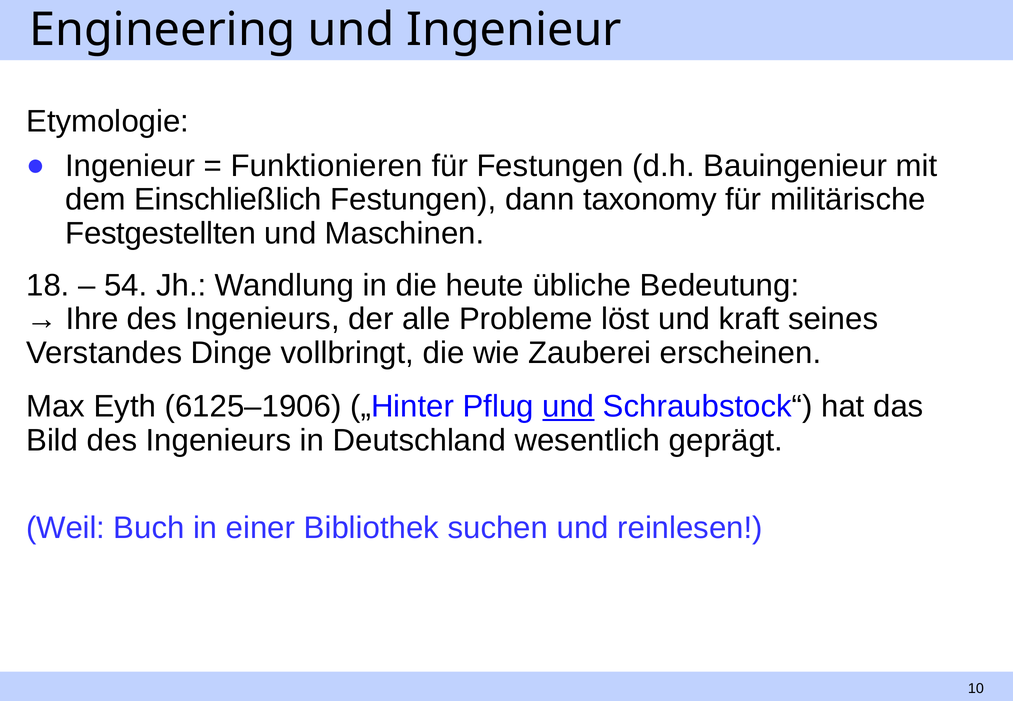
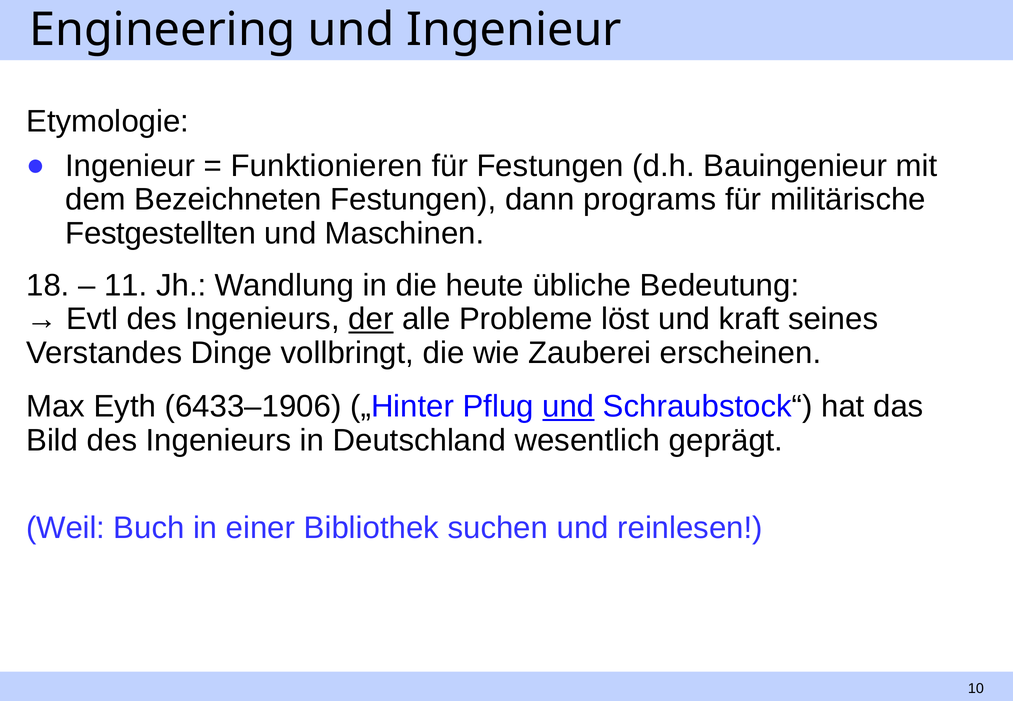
Einschließlich: Einschließlich -> Bezeichneten (228, 200)
taxonomy: taxonomy -> programs (650, 200)
54: 54 -> 11 (126, 286)
Ihre: Ihre -> Evtl (92, 319)
der underline: none -> present (371, 319)
6125–1906: 6125–1906 -> 6433–1906 (253, 407)
